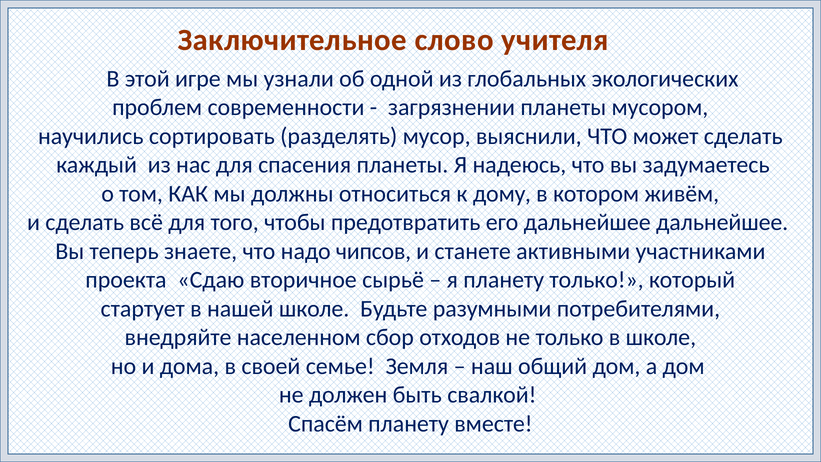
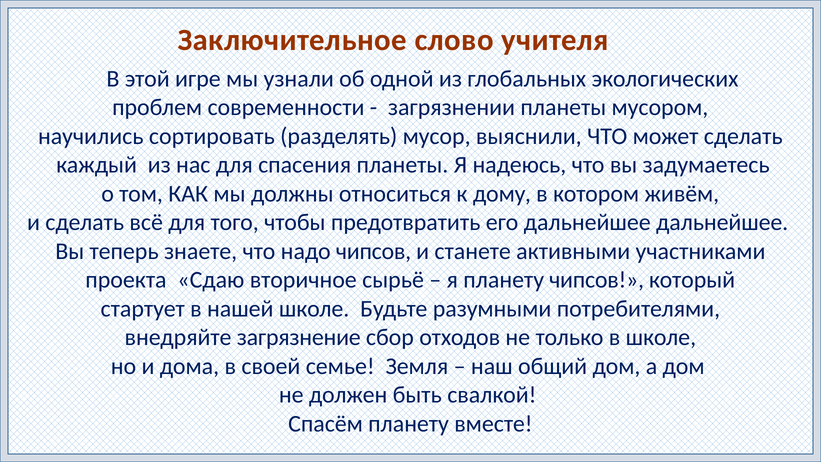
планету только: только -> чипсов (597, 280)
населенном: населенном -> загрязнение (299, 337)
